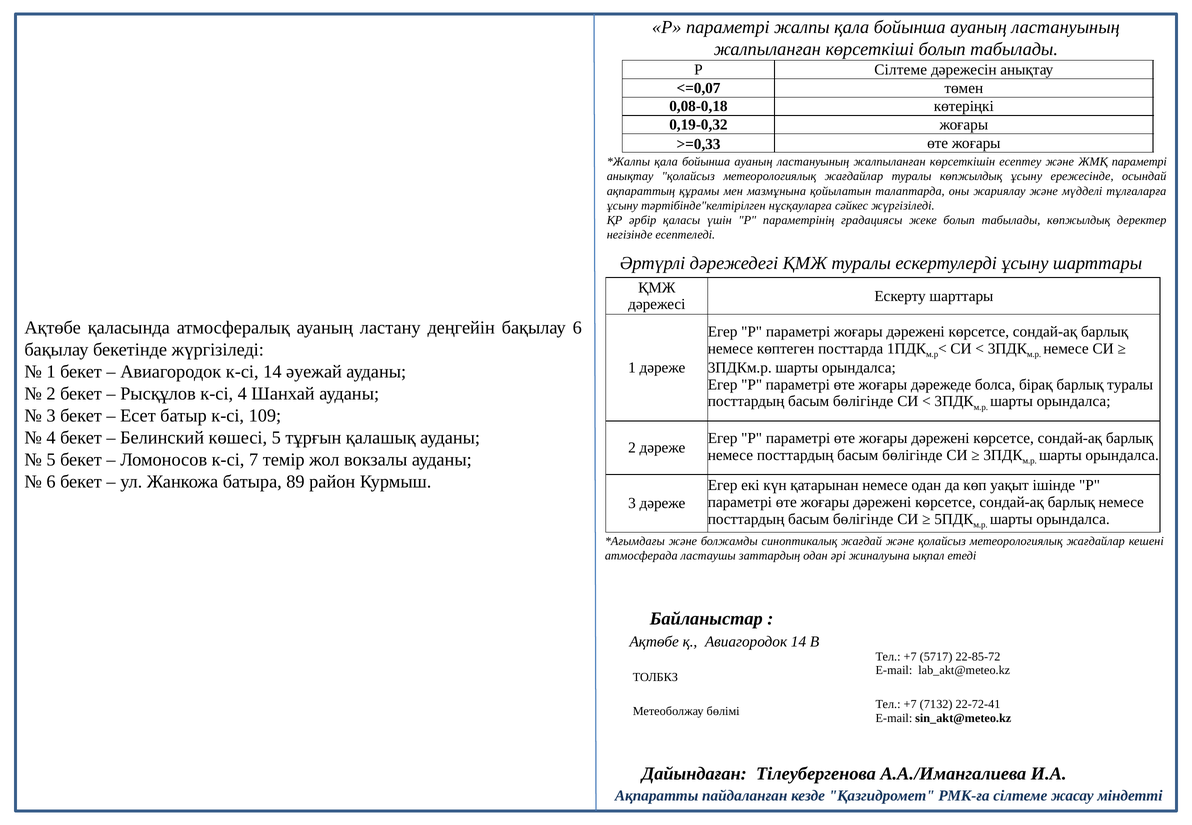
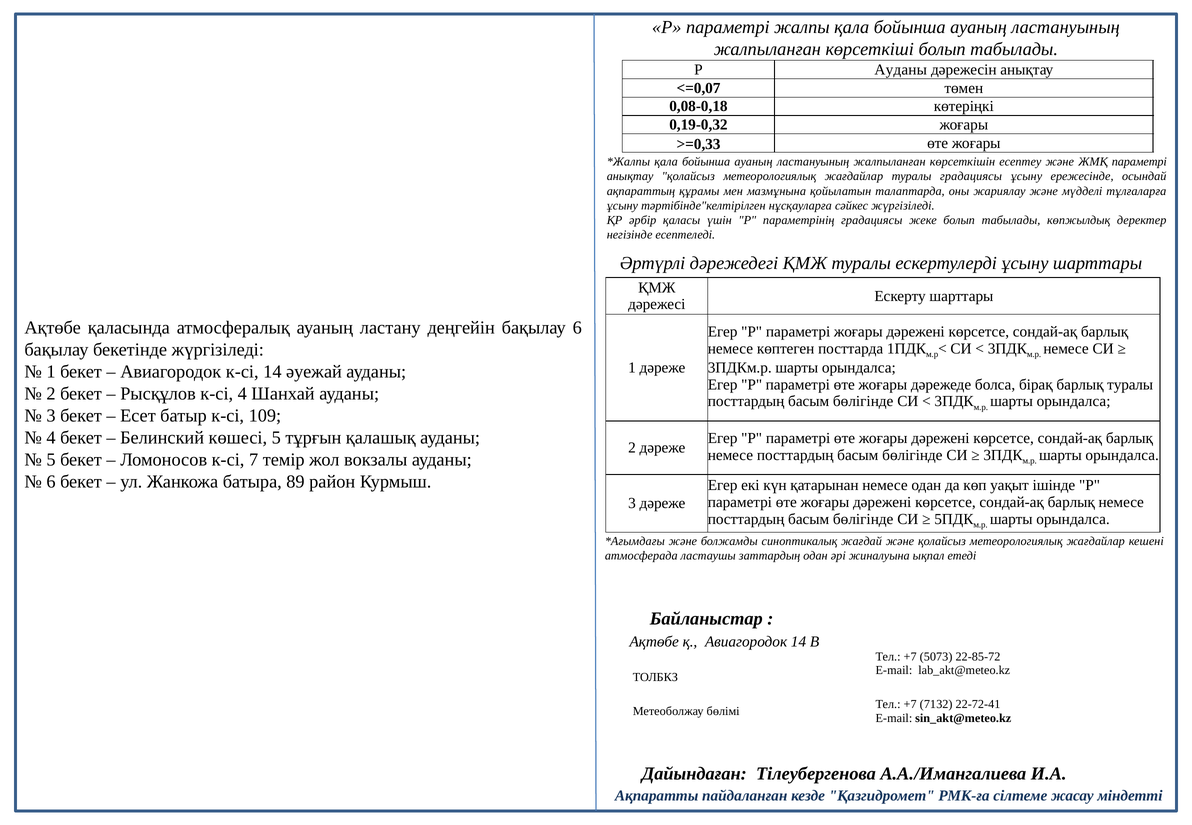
Р Сілтеме: Сілтеме -> Ауданы (901, 70)
туралы көпжылдық: көпжылдық -> градациясы (971, 176)
5717: 5717 -> 5073 (936, 657)
